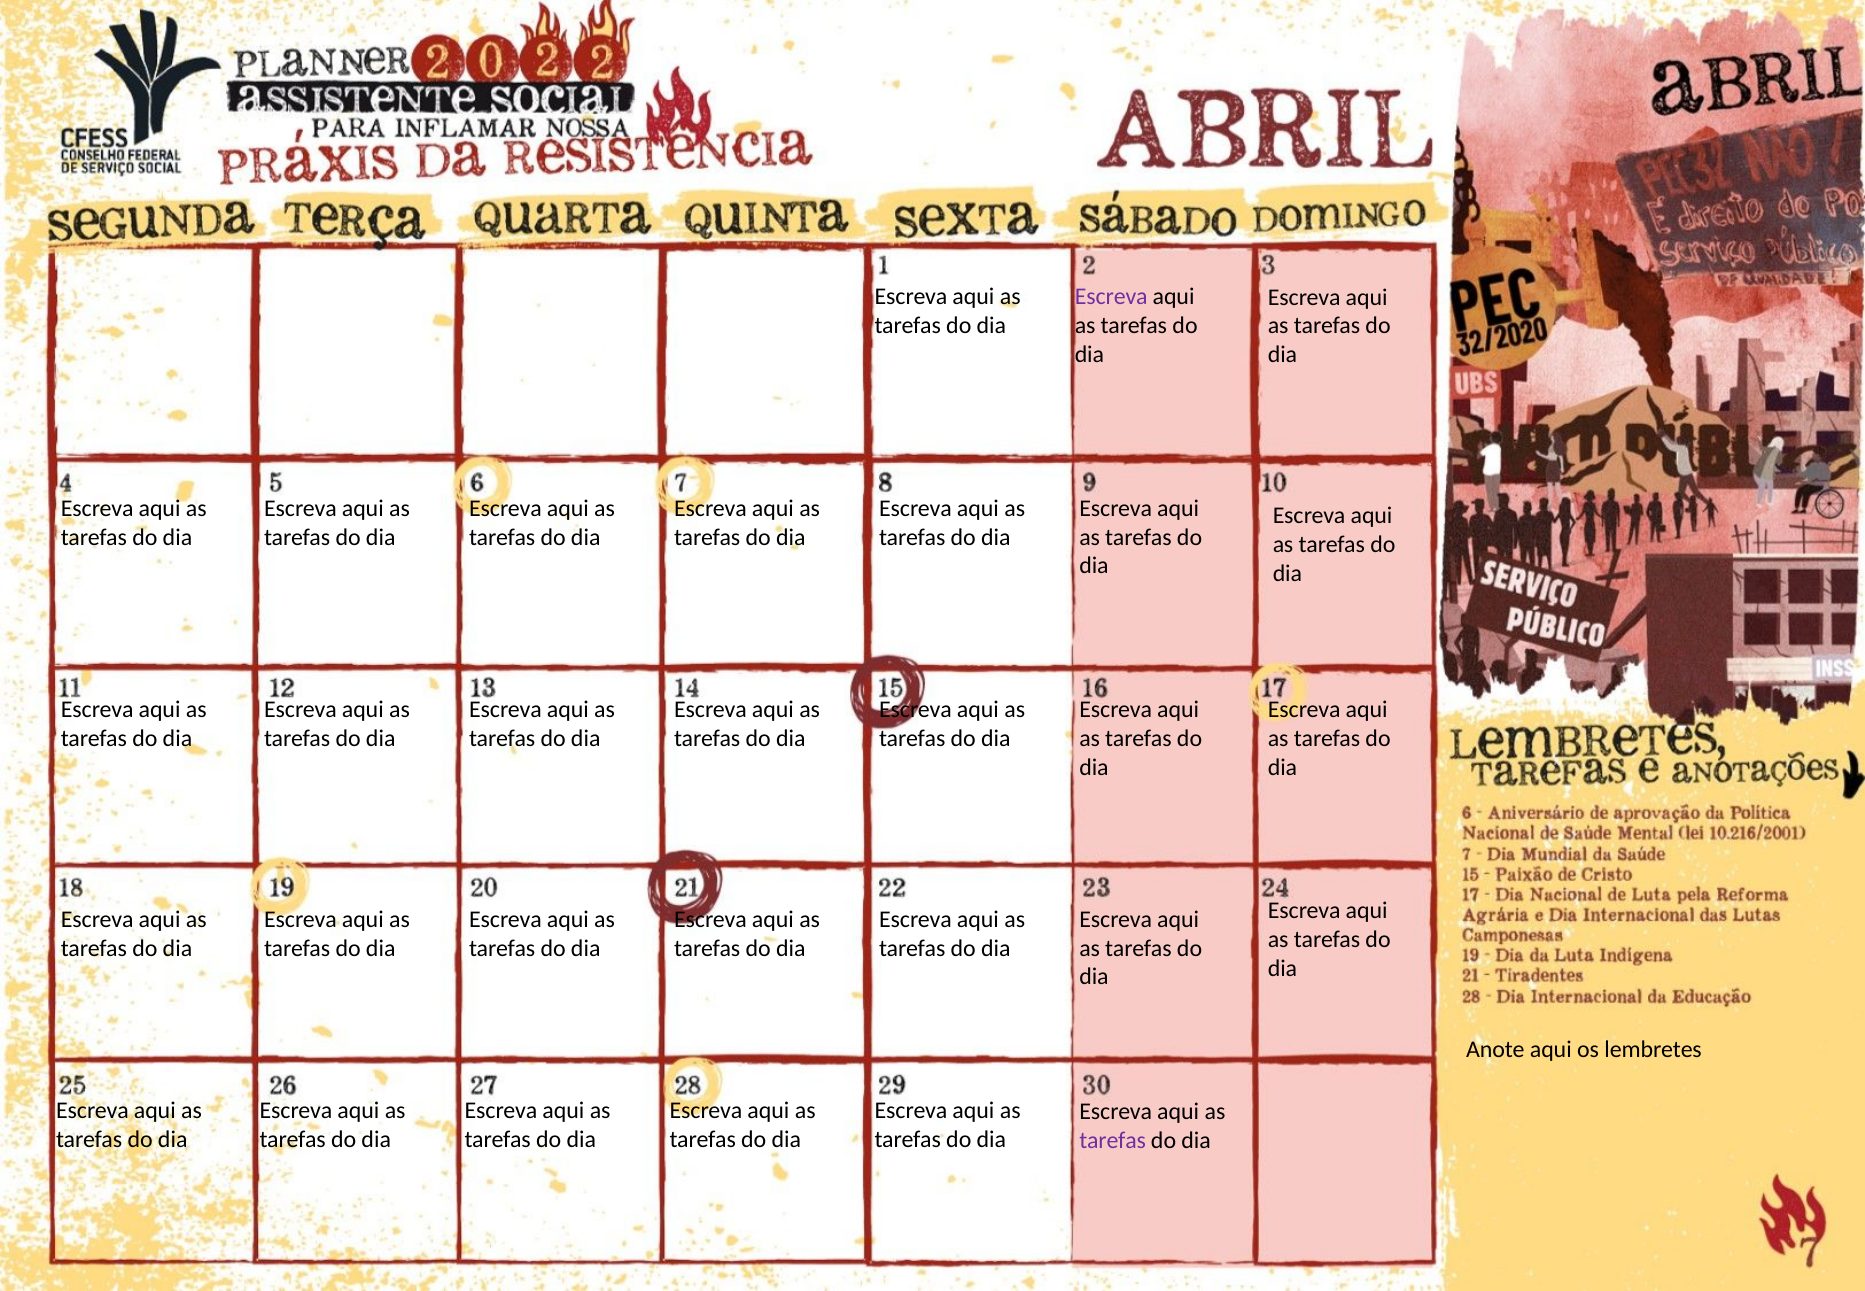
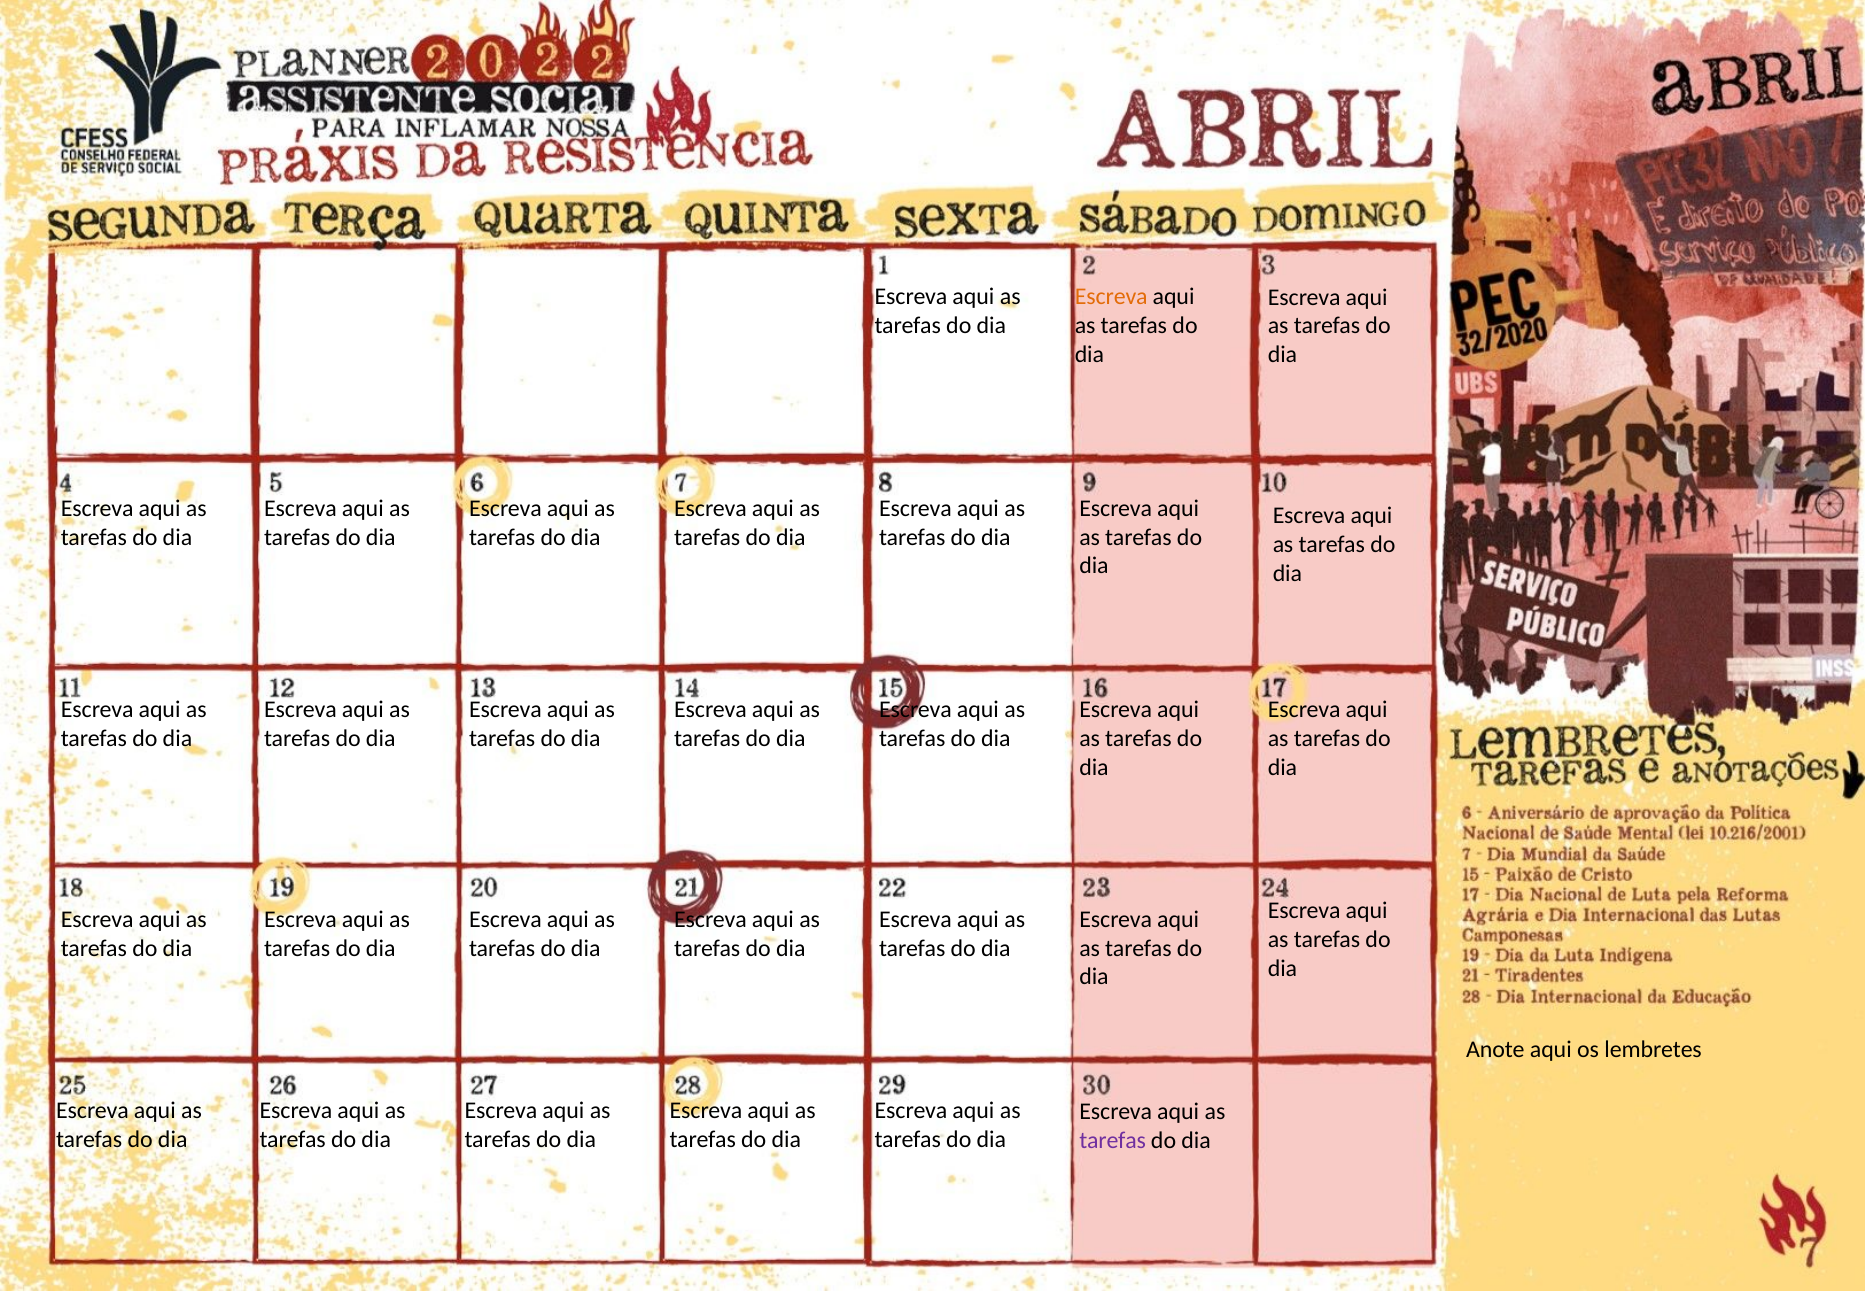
Escreva colour: purple -> orange (1111, 297)
